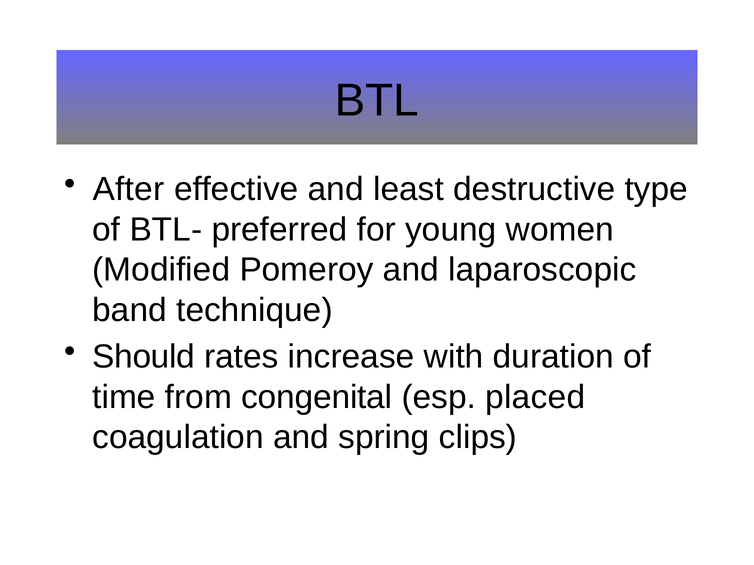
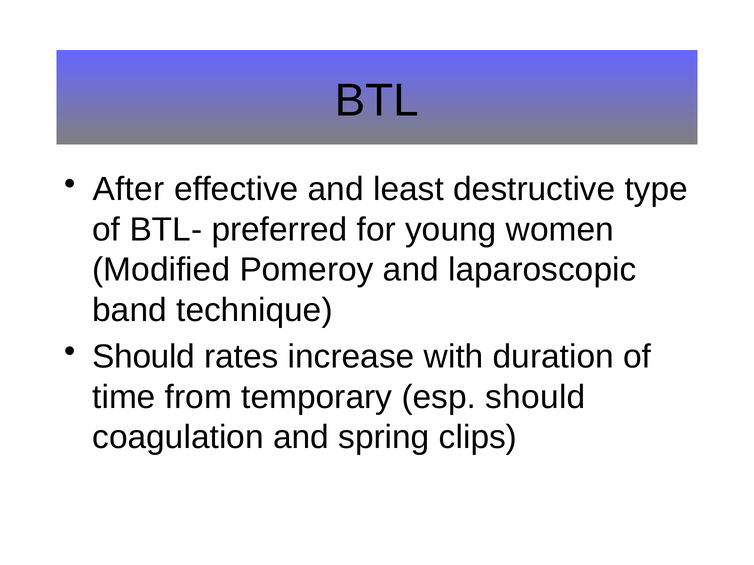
congenital: congenital -> temporary (317, 397)
esp placed: placed -> should (535, 397)
